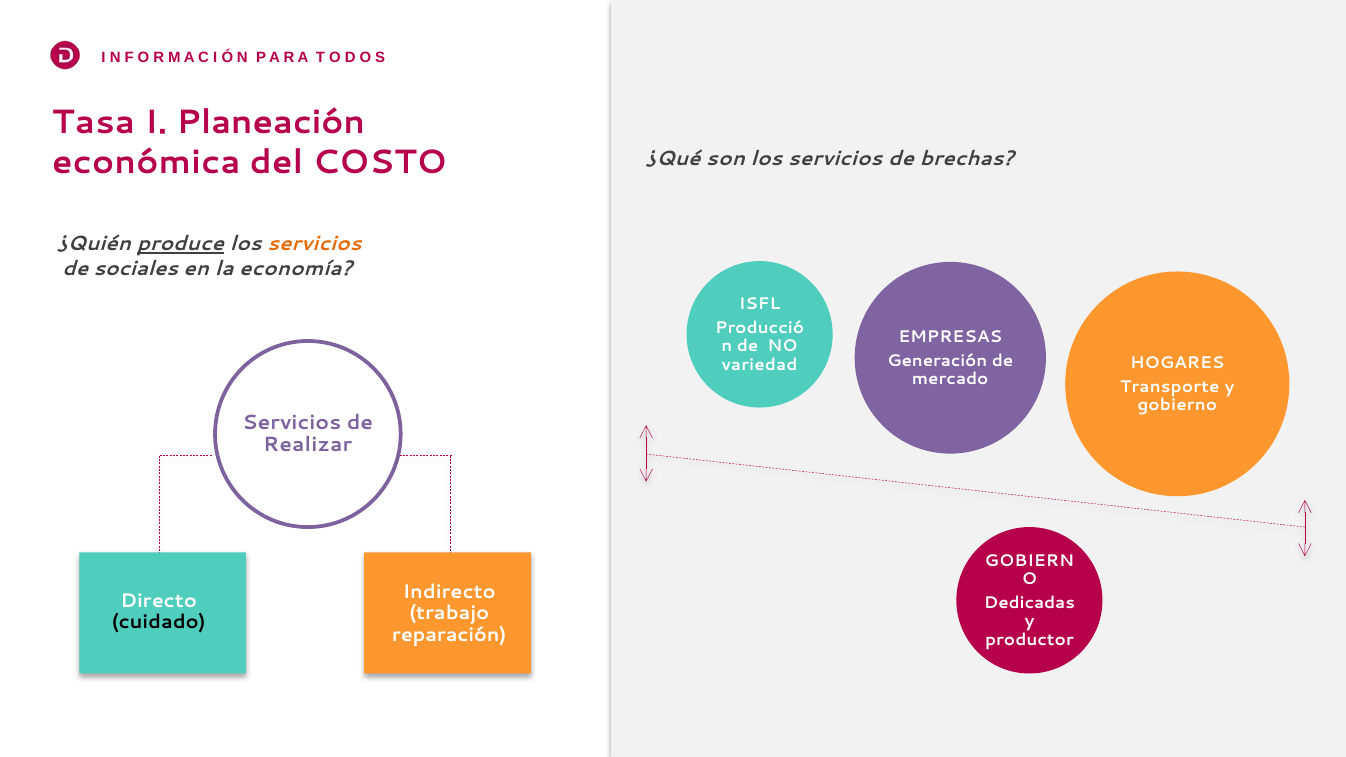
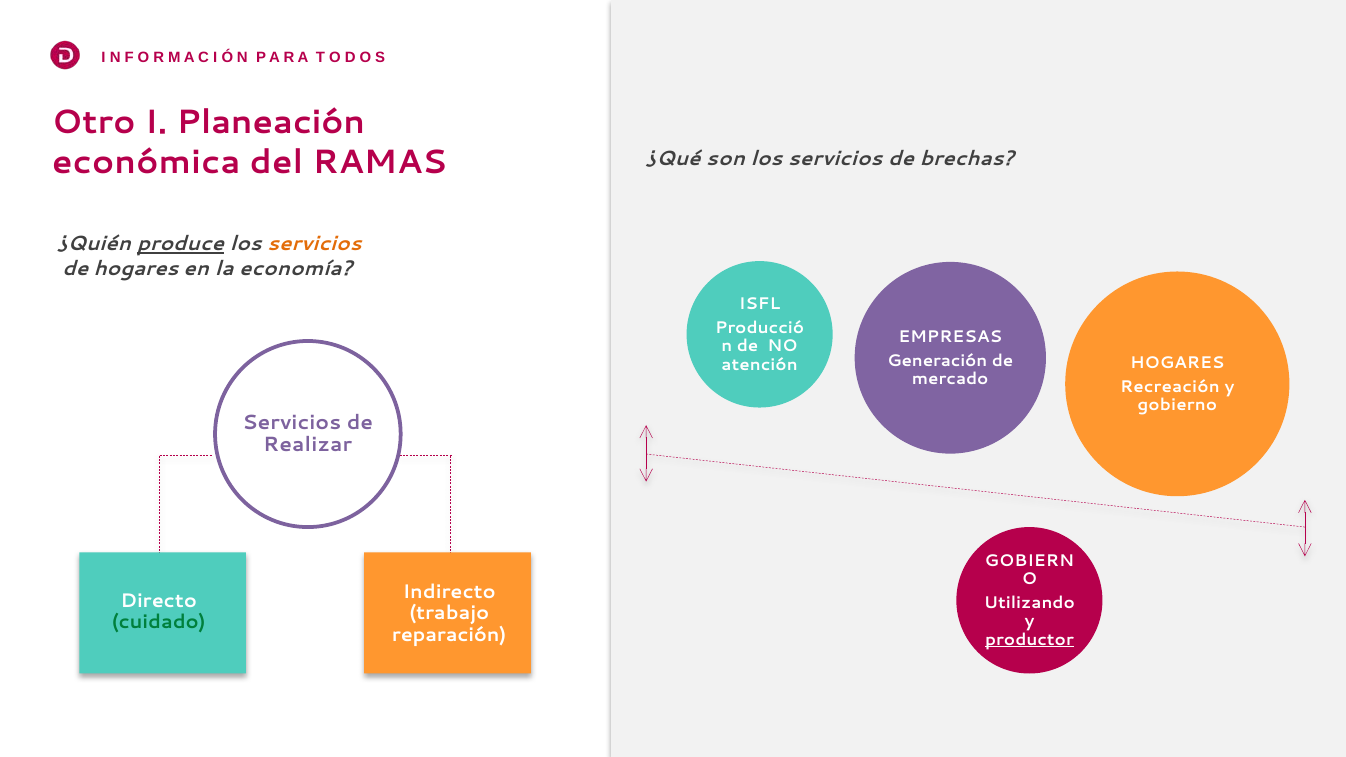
Tasa: Tasa -> Otro (94, 122)
COSTO: COSTO -> RAMAS (380, 162)
de sociales: sociales -> hogares (136, 269)
variedad: variedad -> atención (760, 365)
Transporte: Transporte -> Recreación (1170, 387)
Dedicadas: Dedicadas -> Utilizando (1029, 603)
cuidado colour: black -> green (159, 623)
productor underline: none -> present (1029, 640)
